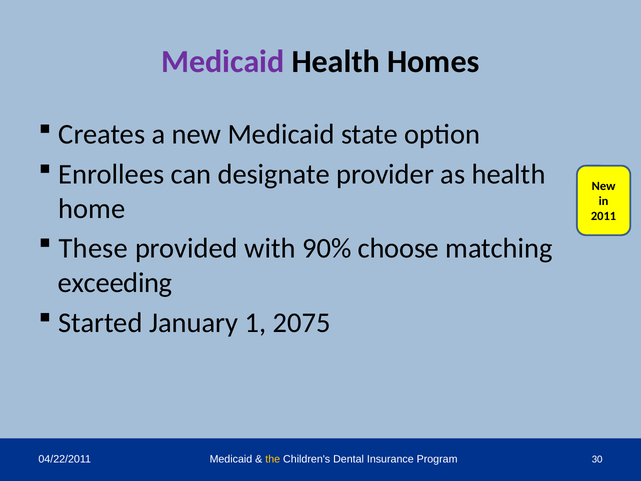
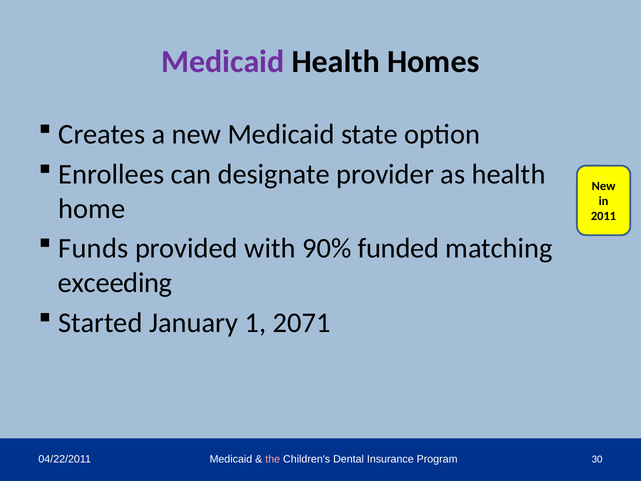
These: These -> Funds (93, 248)
choose: choose -> funded (399, 248)
2075: 2075 -> 2071 (302, 323)
the colour: yellow -> pink (273, 459)
